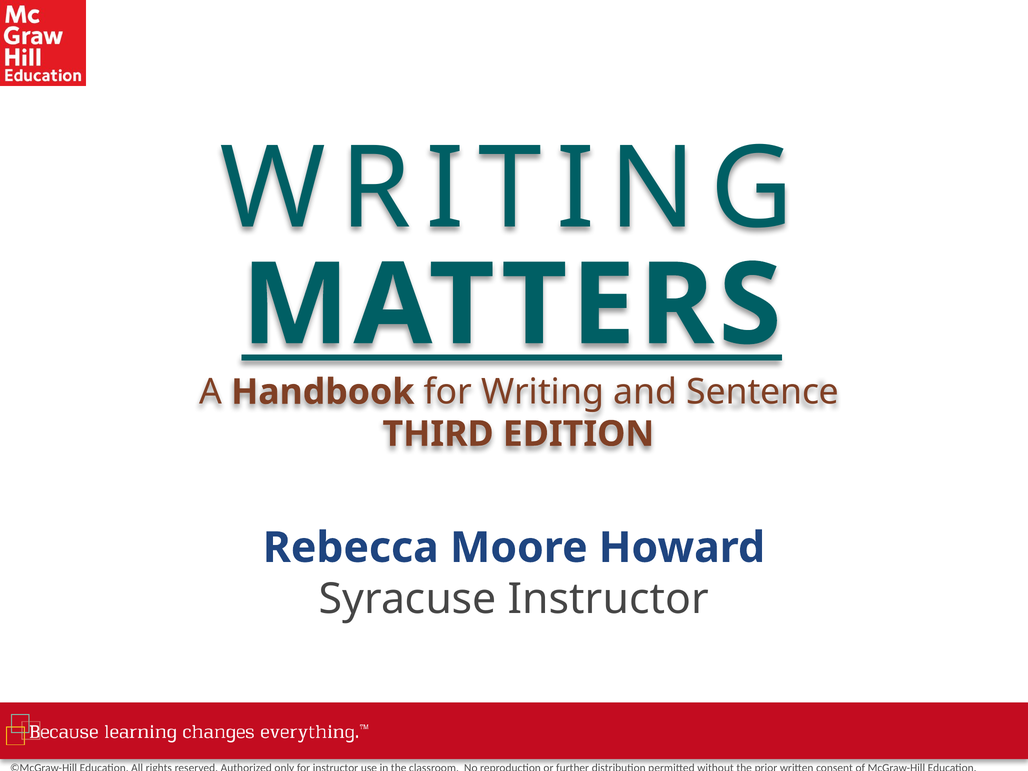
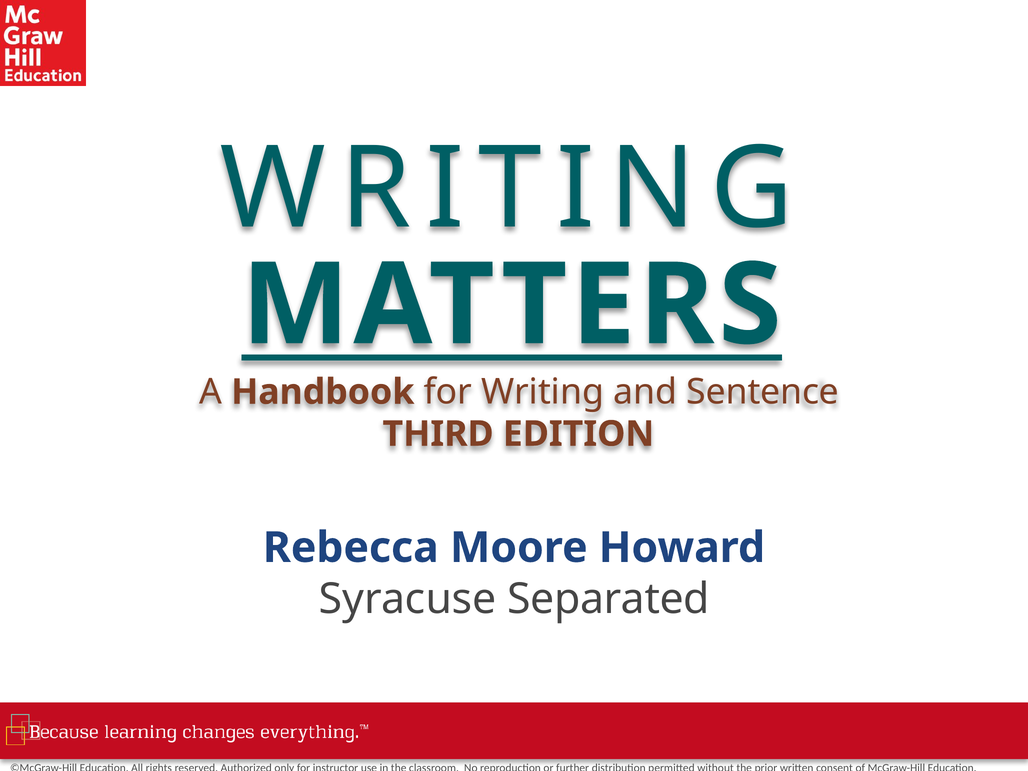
Syracuse Instructor: Instructor -> Separated (608, 599)
